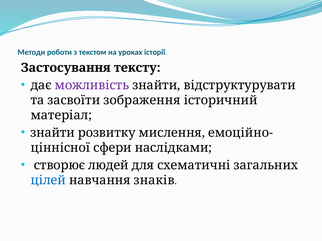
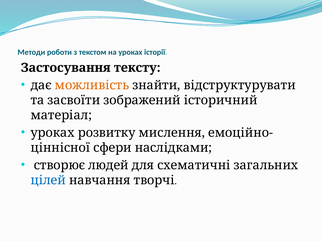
можливість colour: purple -> orange (92, 85)
зображення: зображення -> зображений (142, 100)
знайти: знайти -> уроках (53, 133)
знаків: знаків -> творчі (154, 181)
